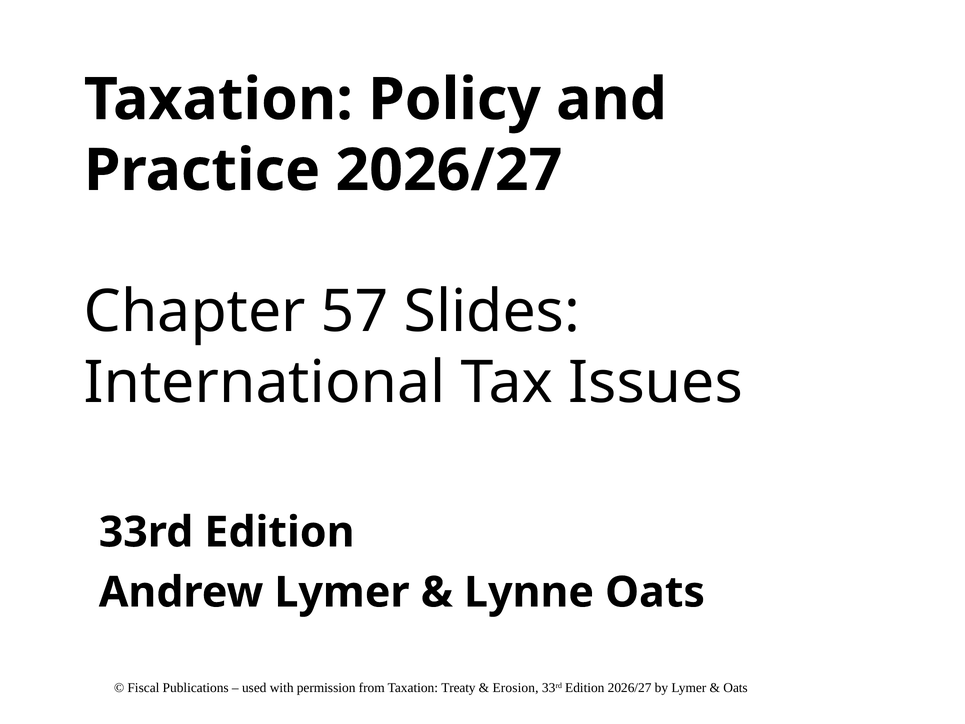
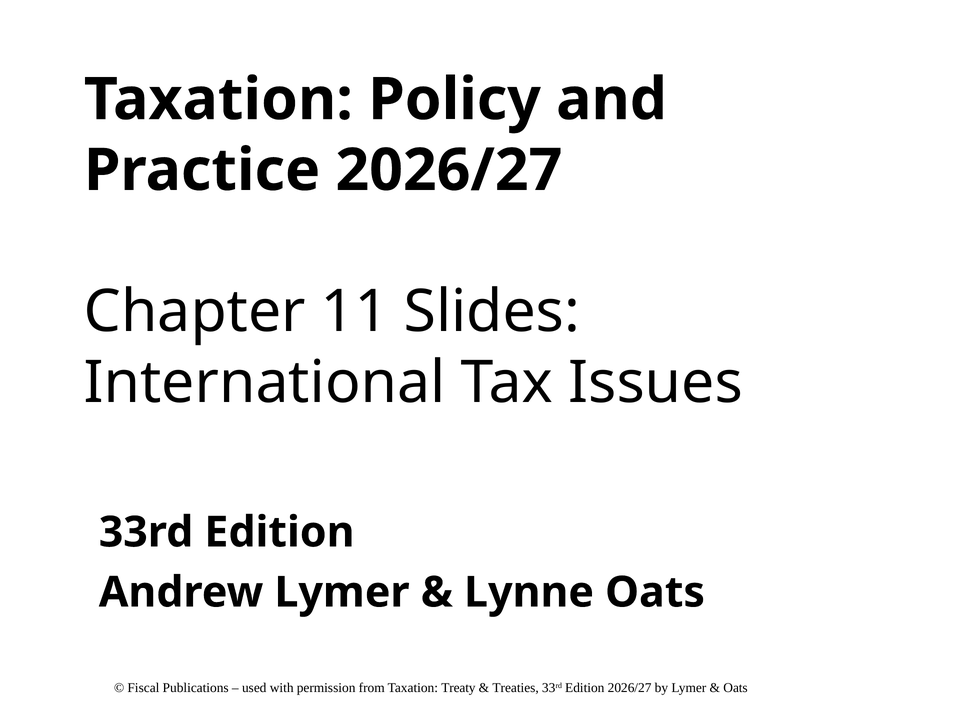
57: 57 -> 11 (355, 312)
Erosion: Erosion -> Treaties (516, 688)
